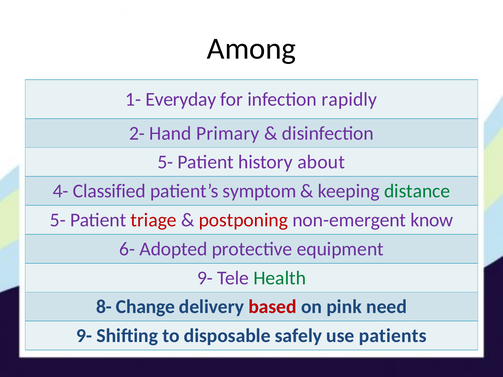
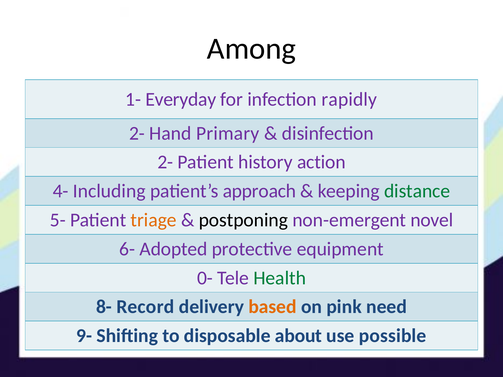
5-: 5- -> 2- (165, 162)
about: about -> action (321, 162)
Classified: Classified -> Including (109, 191)
symptom: symptom -> approach (259, 191)
triage colour: red -> orange (154, 220)
postponing colour: red -> black (243, 220)
know: know -> novel (432, 220)
9-: 9- -> 0- (205, 278)
Change: Change -> Record (145, 307)
based colour: red -> orange (273, 307)
safely: safely -> about (299, 336)
patients: patients -> possible (393, 336)
